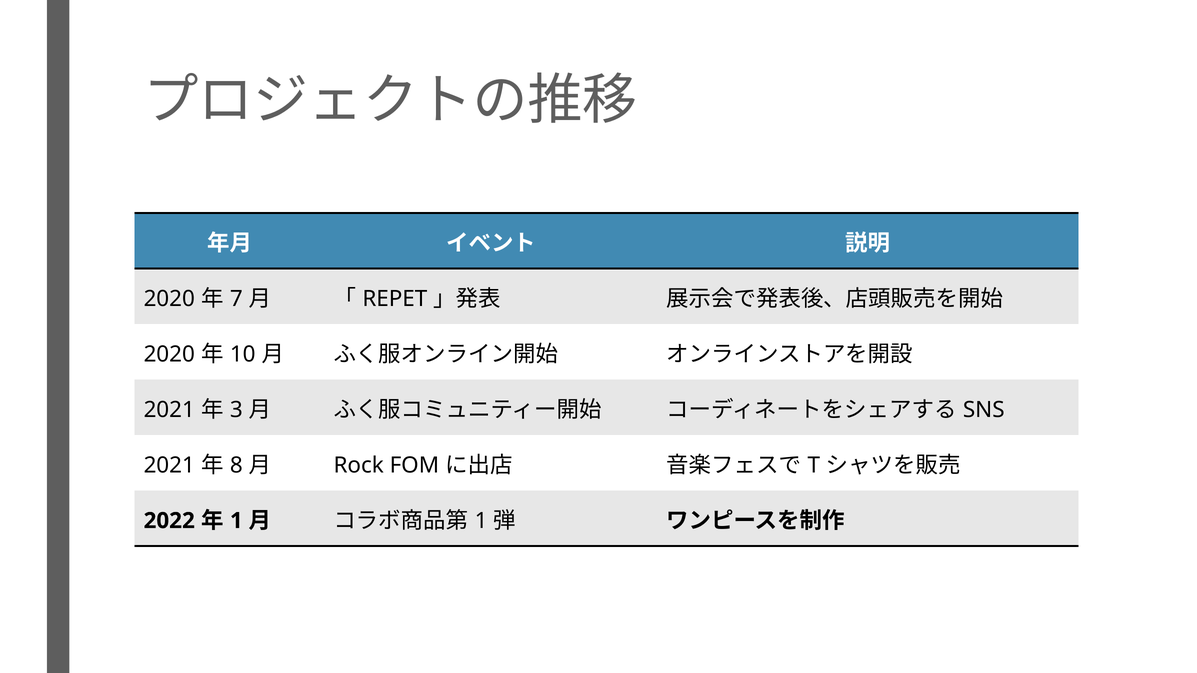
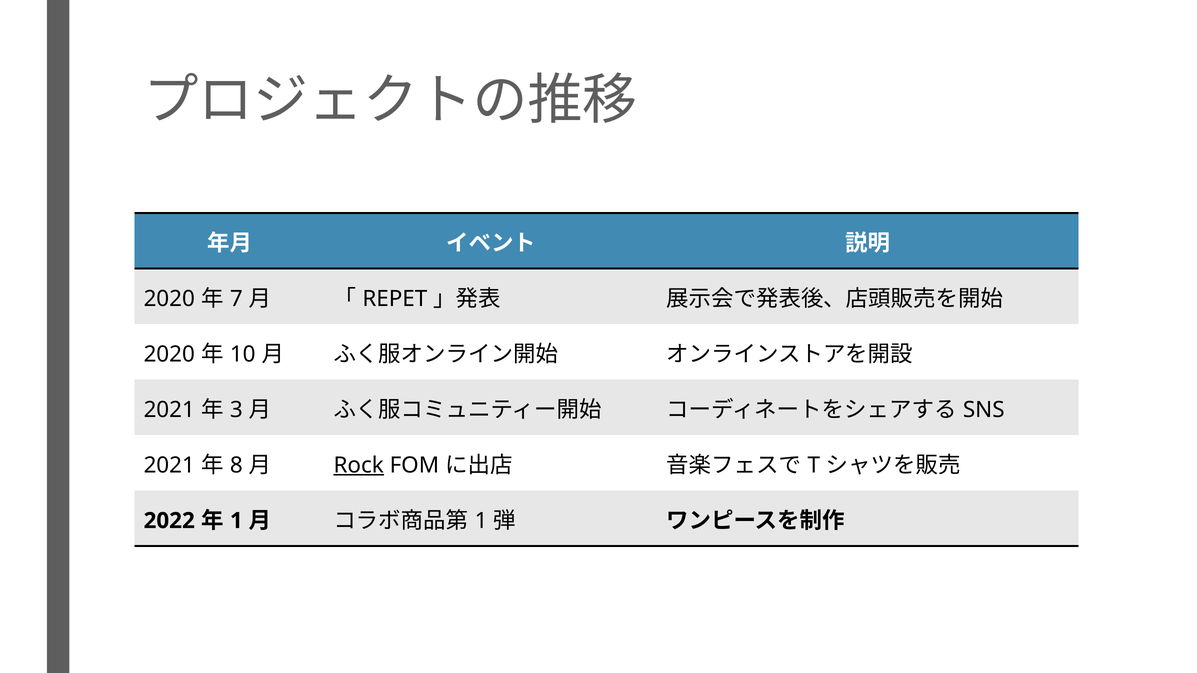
Rock underline: none -> present (359, 465)
